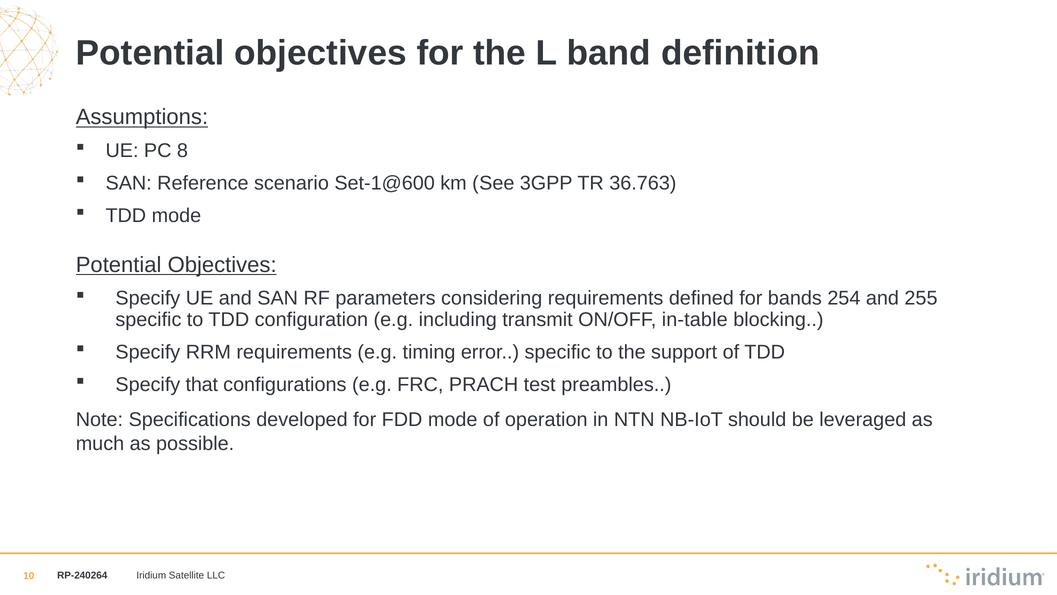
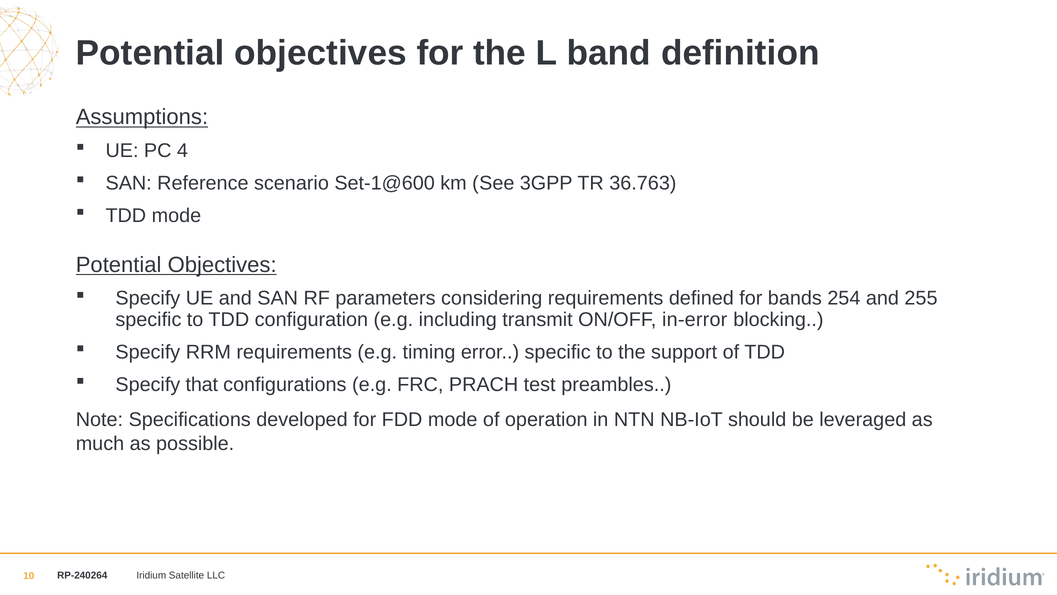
8: 8 -> 4 (182, 151)
in-table: in-table -> in-error (695, 320)
